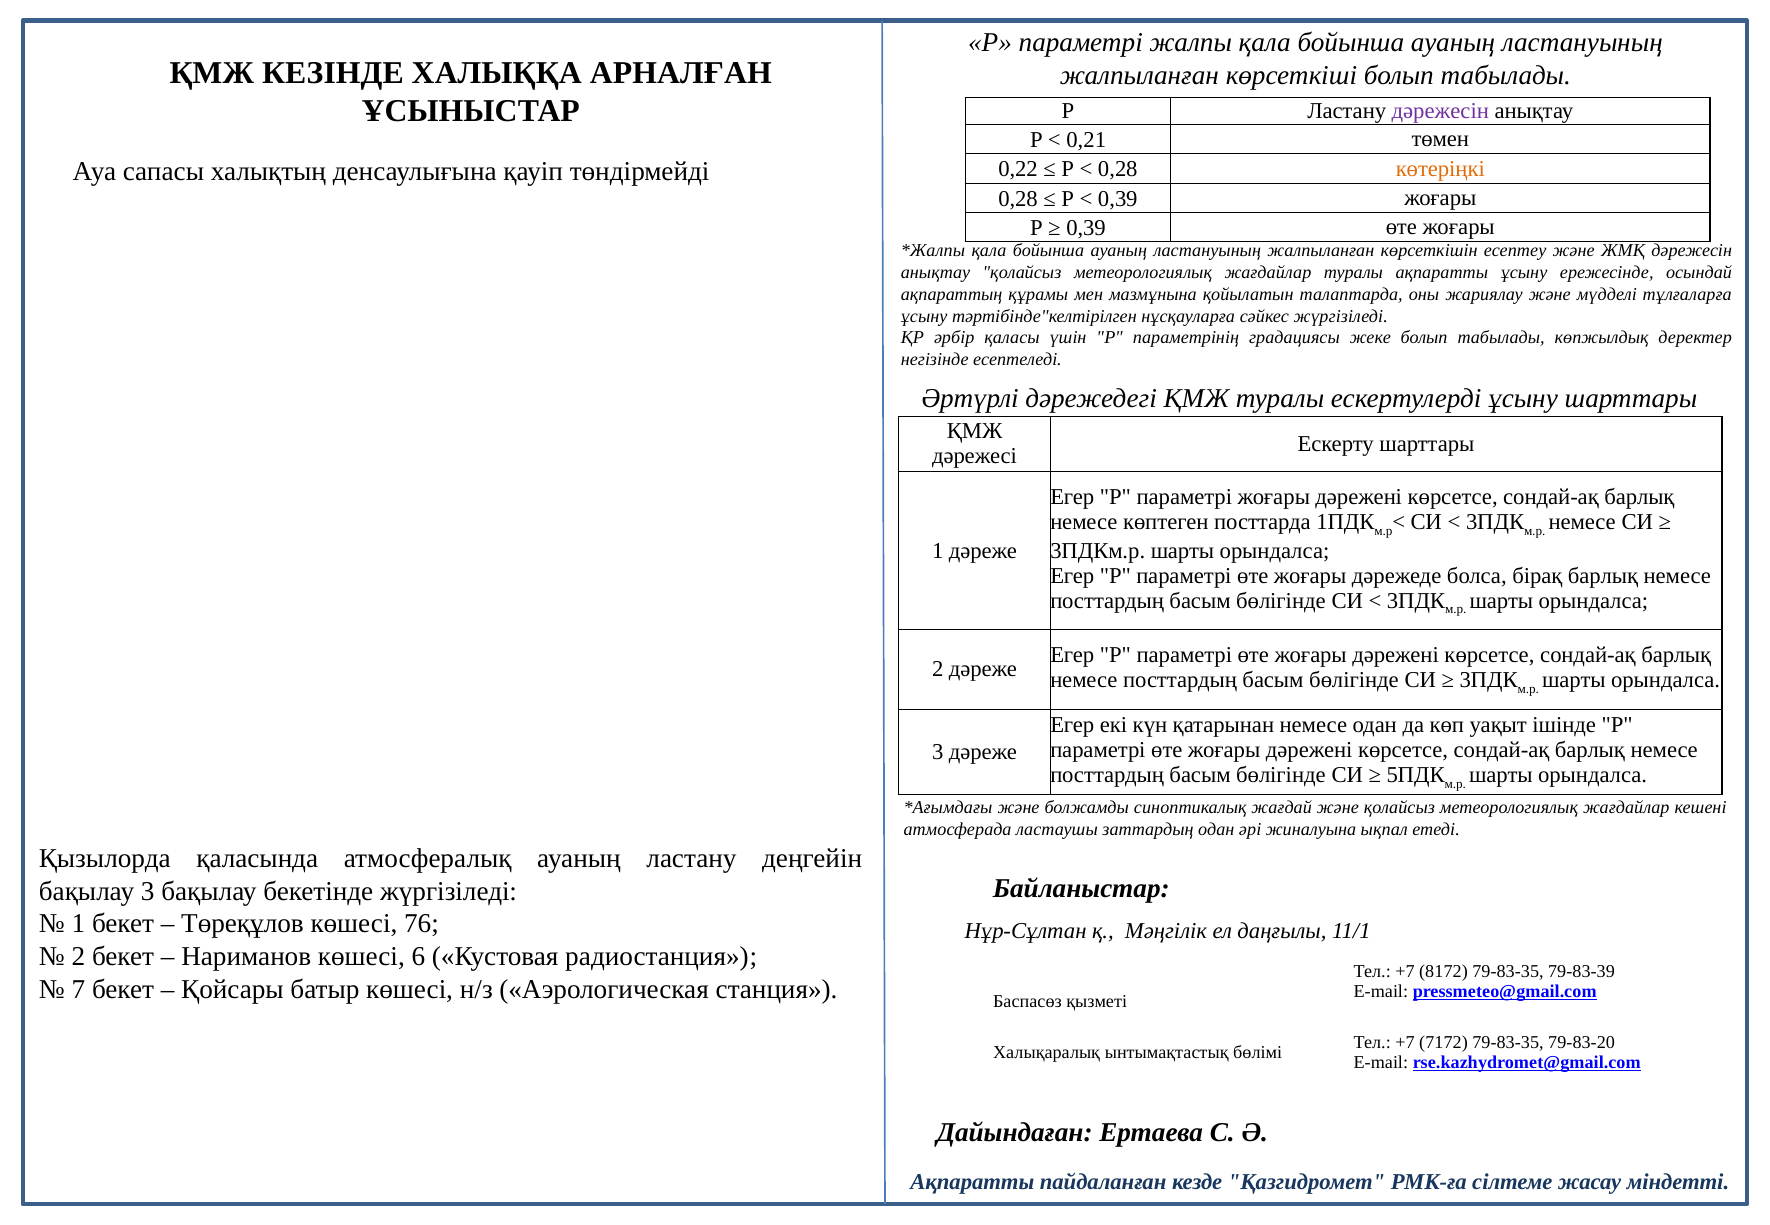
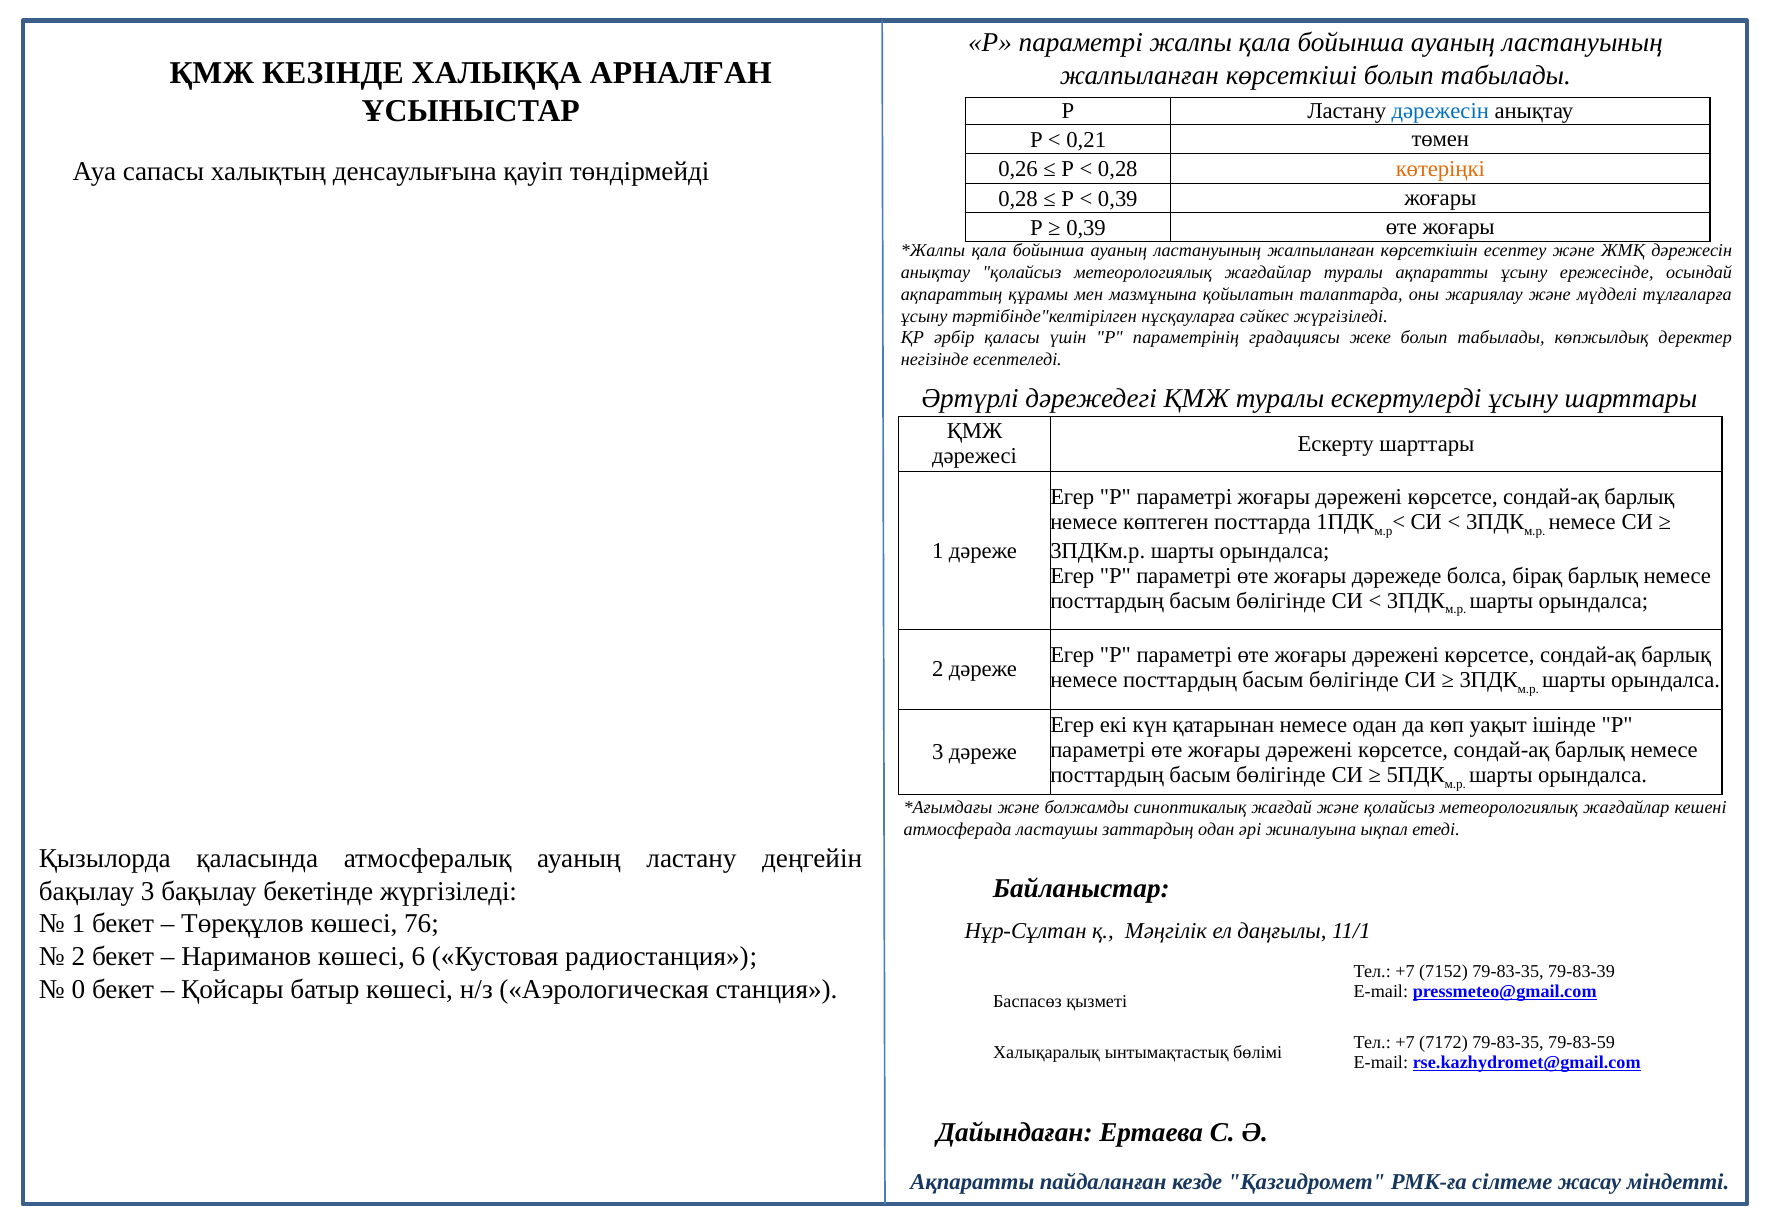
дәрежесін colour: purple -> blue (1440, 111)
0,22: 0,22 -> 0,26 (1018, 170)
8172: 8172 -> 7152 (1443, 972)
7: 7 -> 0 (78, 989)
79-83-20: 79-83-20 -> 79-83-59 (1582, 1043)
